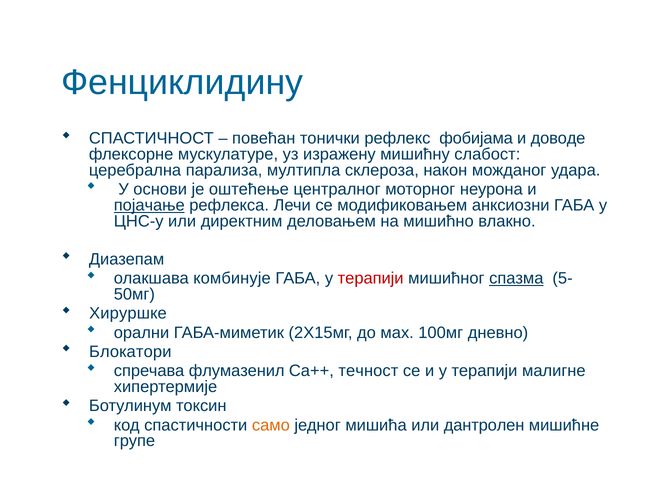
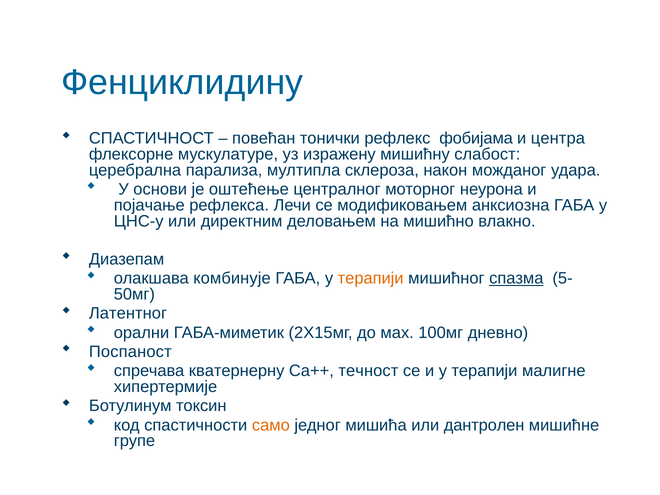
доводе: доводе -> центра (558, 139)
појачање underline: present -> none (149, 205)
анксиозни: анксиозни -> анксиозна (511, 205)
терапији colour: red -> orange (371, 279)
Хируршке: Хируршке -> Латентног (128, 314)
Блокатори: Блокатори -> Поспаност (130, 352)
флумазенил: флумазенил -> кватернерну (237, 371)
